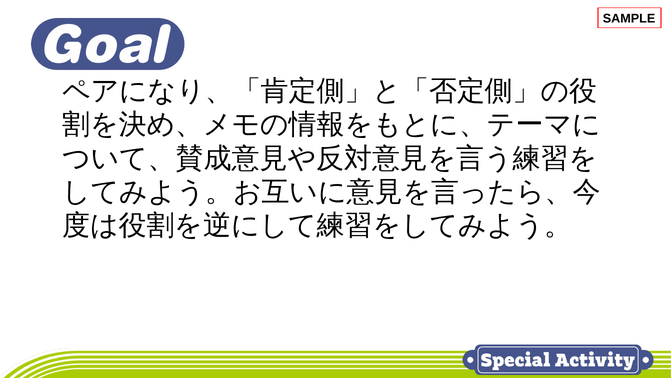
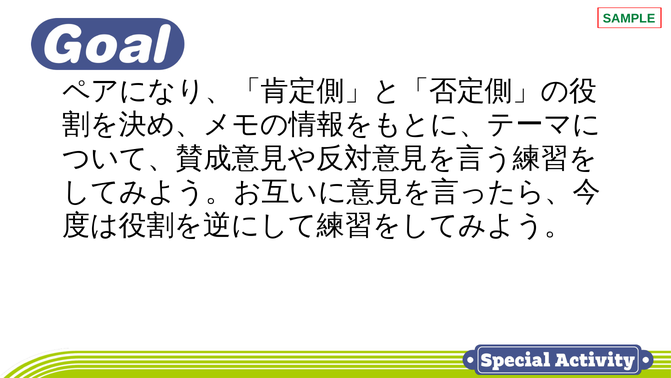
SAMPLE colour: black -> green (629, 19)
